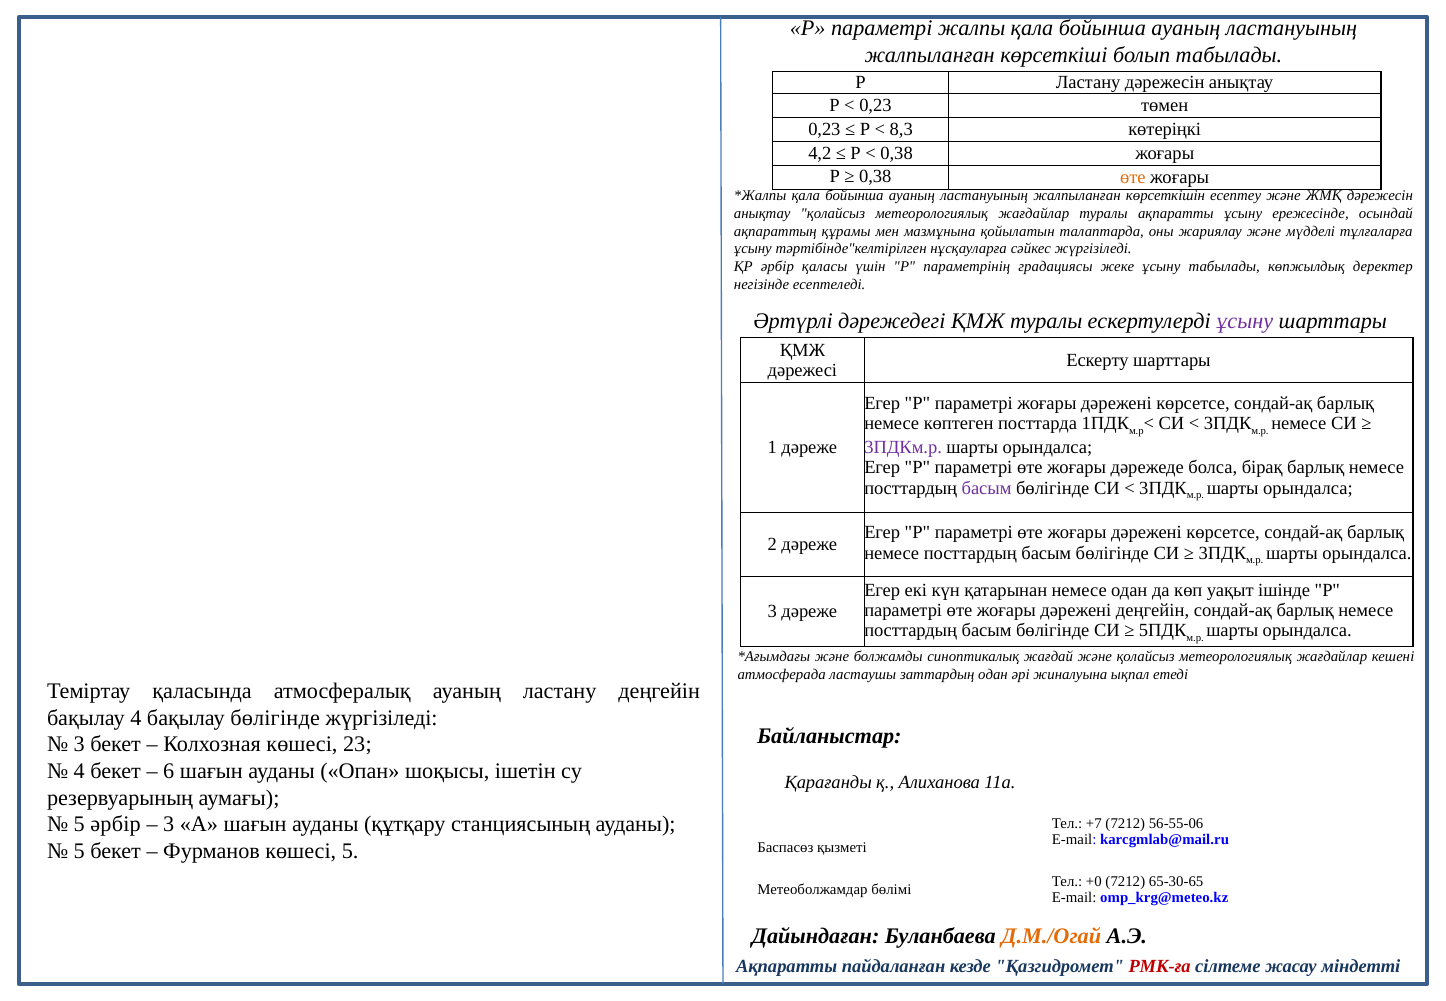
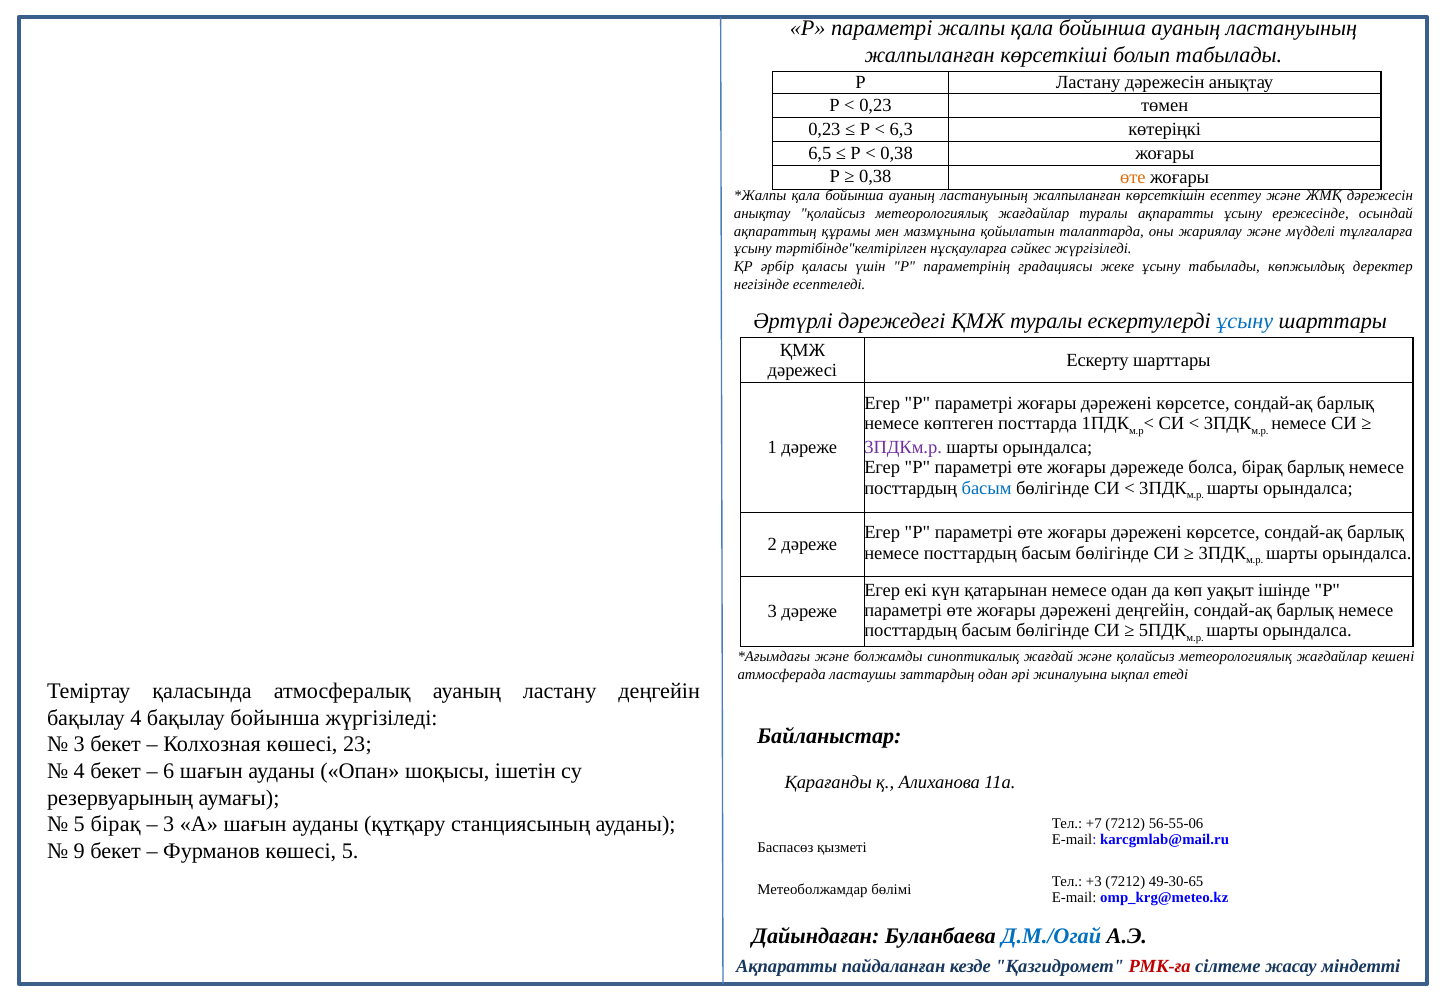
8,3: 8,3 -> 6,3 (901, 129)
4,2: 4,2 -> 6,5 (820, 153)
ұсыну colour: purple -> blue (1245, 321)
басым colour: purple -> blue (987, 488)
бақылау бөлігінде: бөлігінде -> бойынша (275, 718)
5 әрбір: әрбір -> бірақ (116, 825)
5: 5 -> 9 (79, 851)
+0: +0 -> +3 (1094, 881)
65-30-65: 65-30-65 -> 49-30-65 (1176, 881)
Д.М./Огай colour: orange -> blue (1051, 936)
